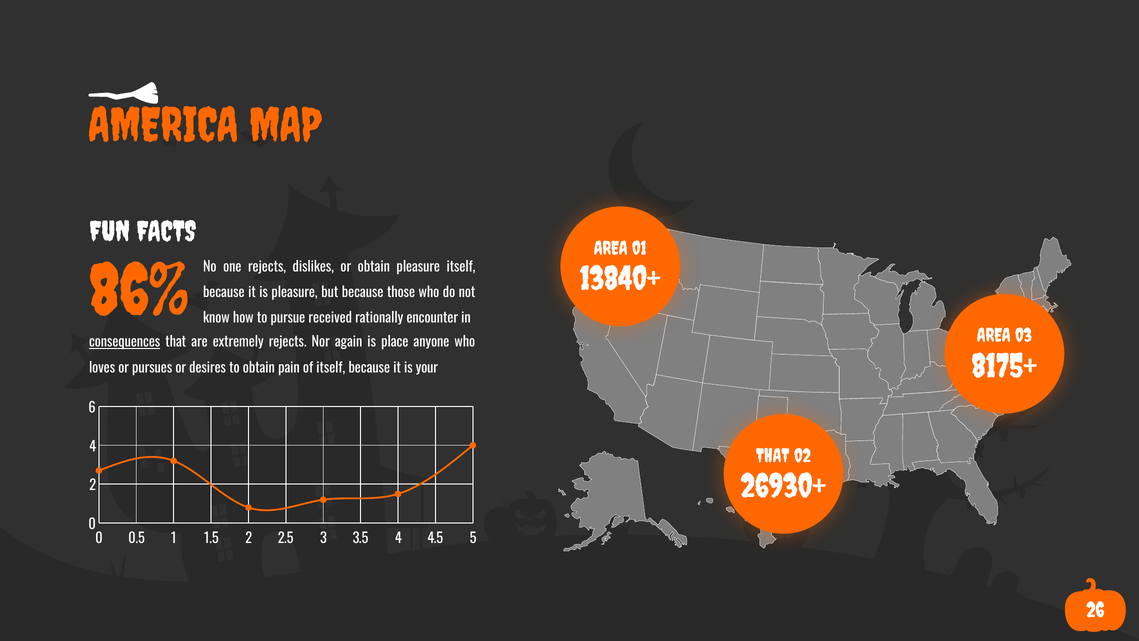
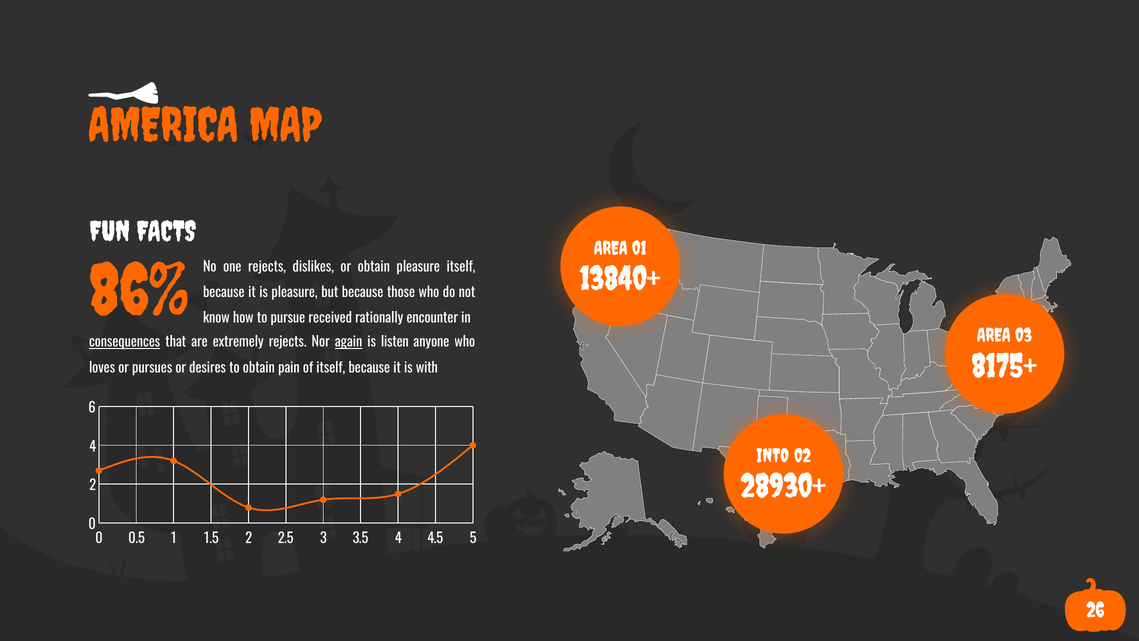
again underline: none -> present (349, 342)
place: place -> listen (395, 342)
your: your -> with (427, 368)
THAT: THAT -> INTO (773, 456)
26930+: 26930+ -> 28930+ (783, 486)
